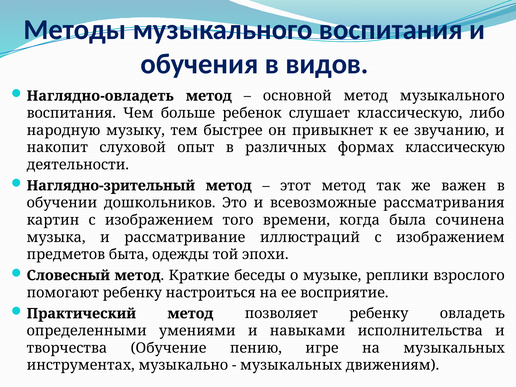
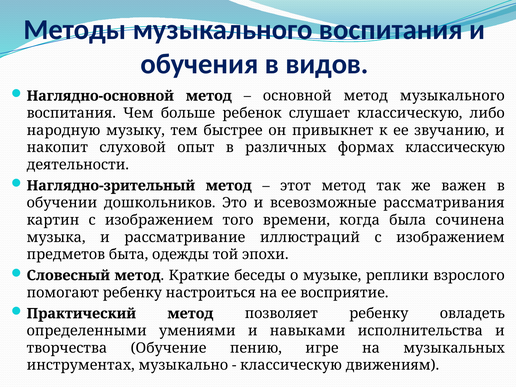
Наглядно-овладеть: Наглядно-овладеть -> Наглядно-основной (100, 96)
музыкальных: музыкальных -> классическую (291, 365)
